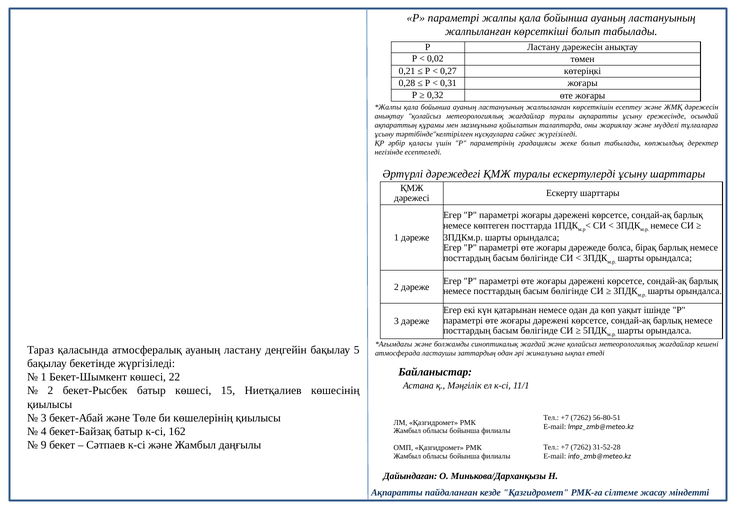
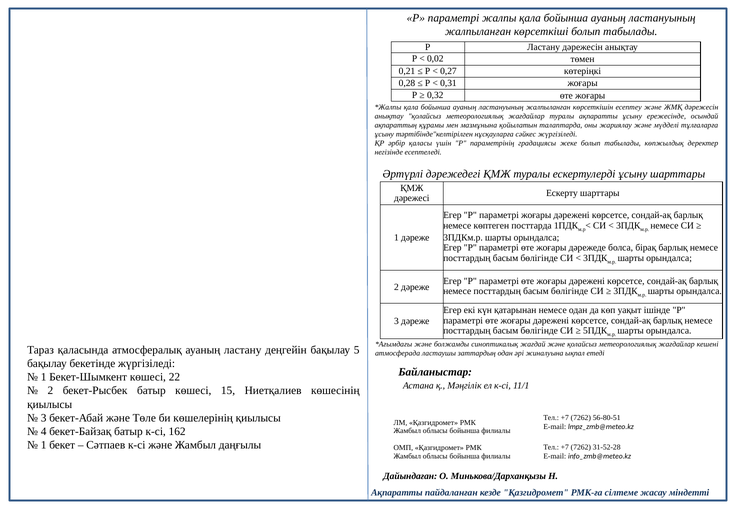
9: 9 -> 1 (44, 446)
